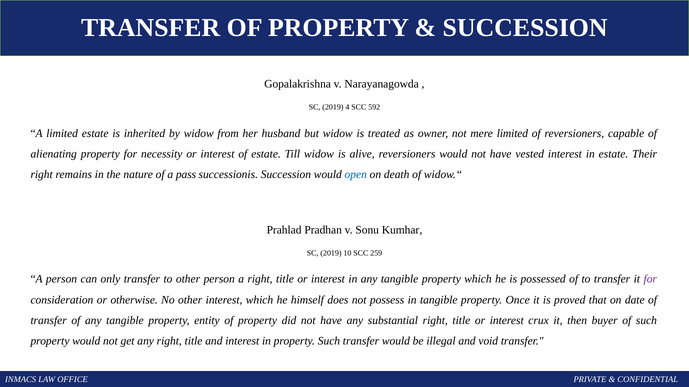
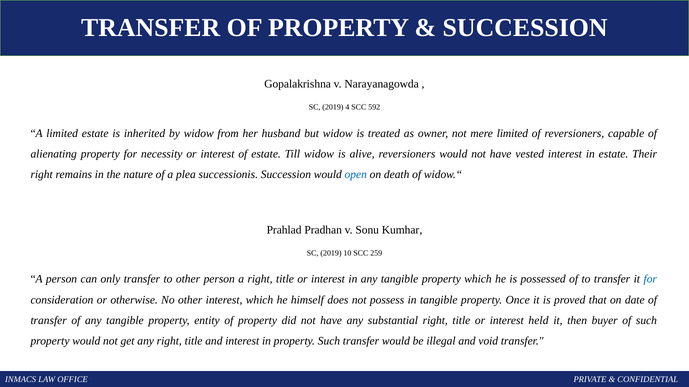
pass: pass -> plea (186, 175)
for colour: purple -> blue (650, 280)
crux: crux -> held (538, 321)
